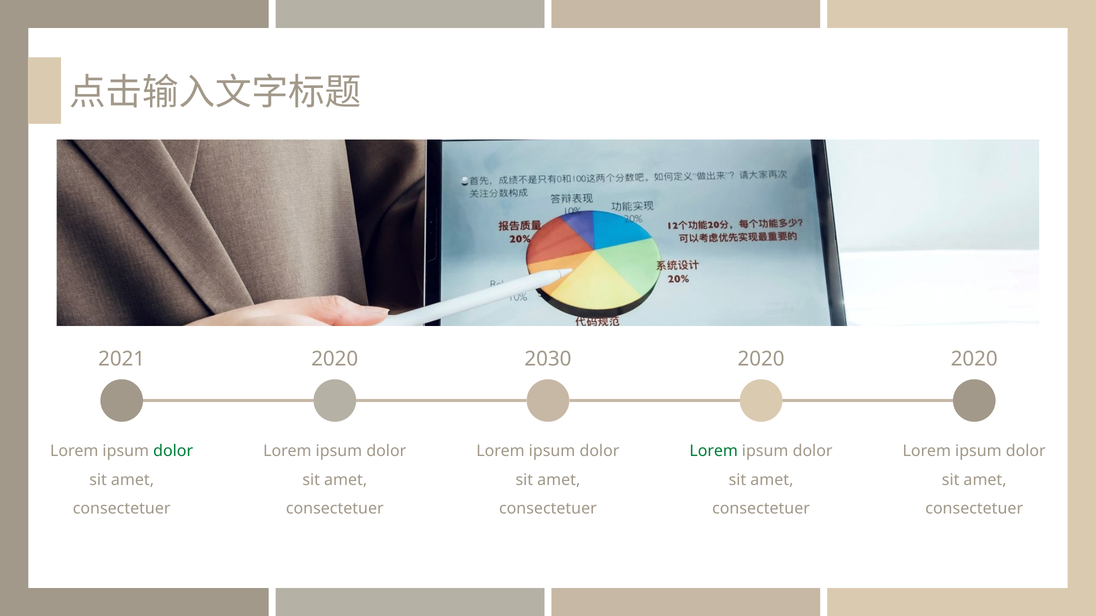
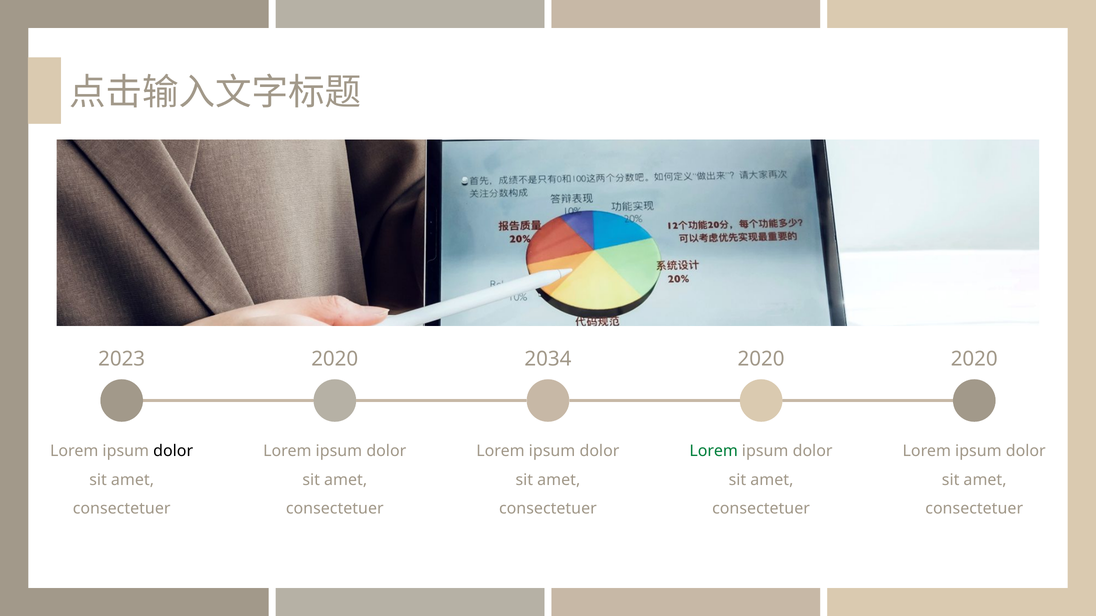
2021: 2021 -> 2023 (122, 359)
2030: 2030 -> 2034 (548, 359)
dolor colour: green -> black (173, 451)
